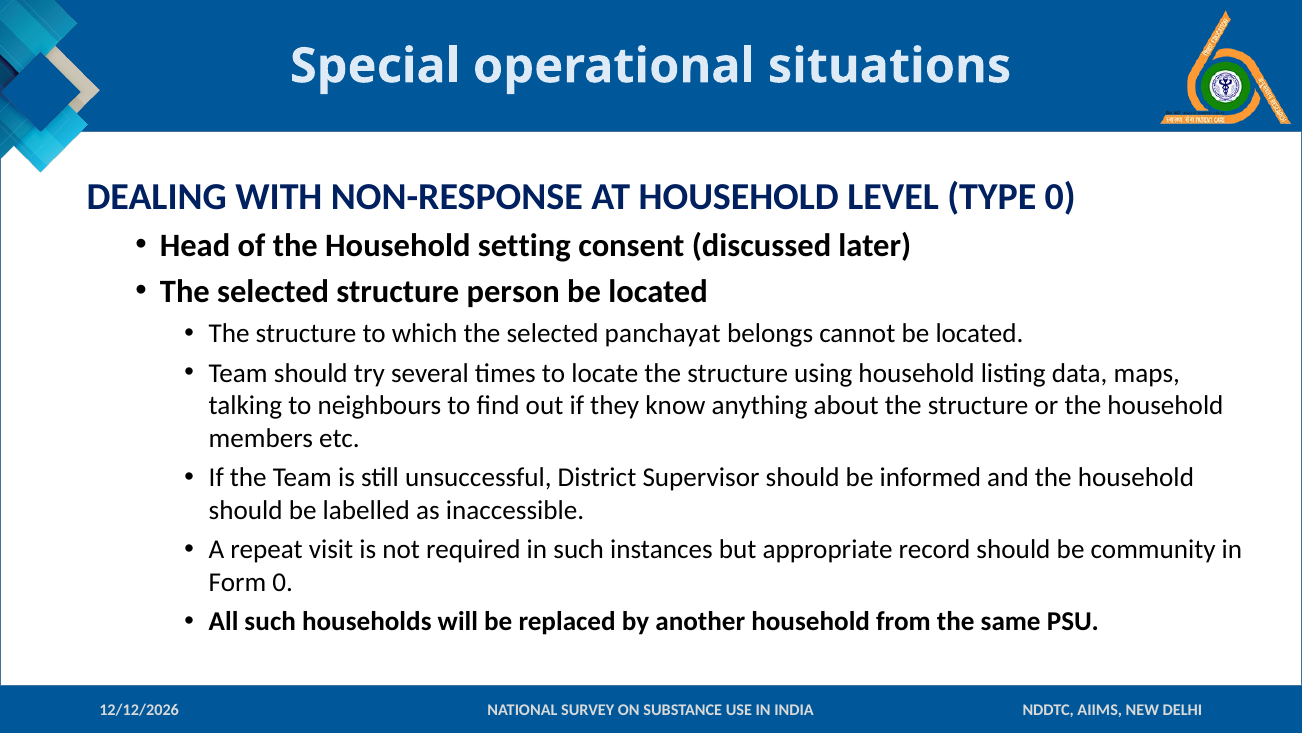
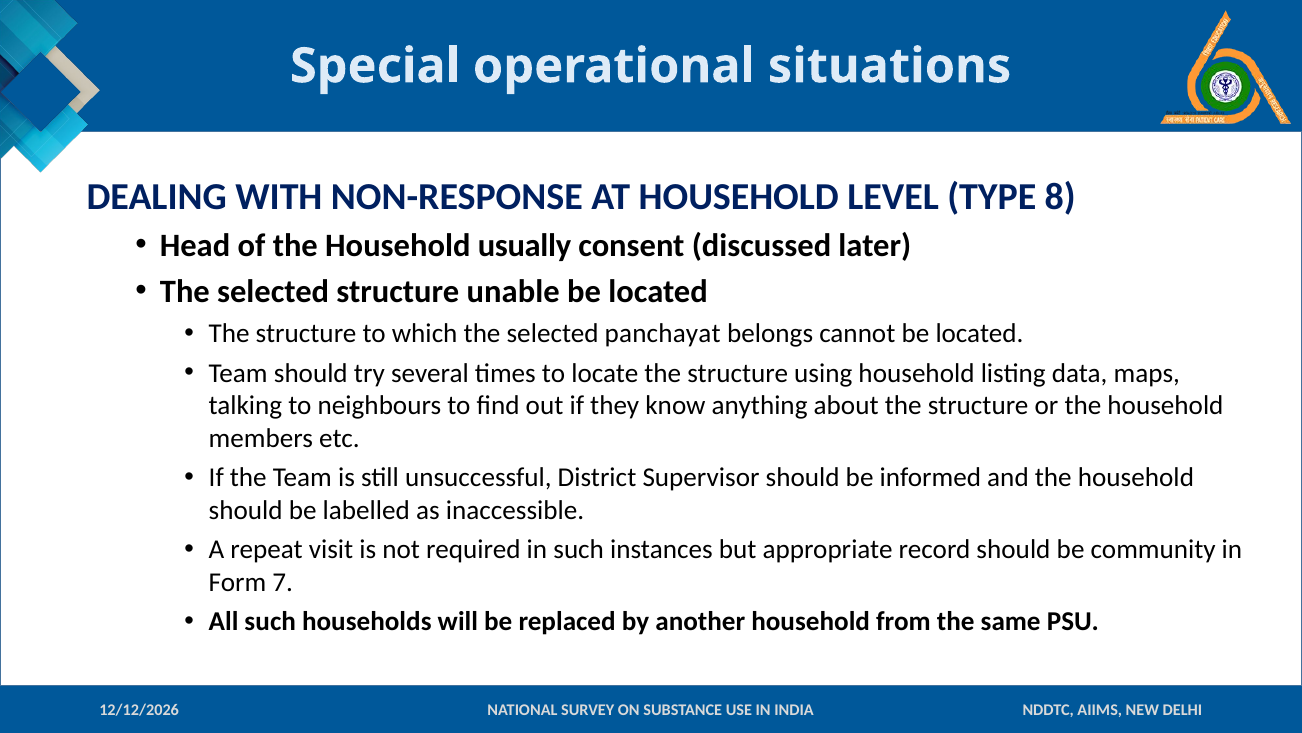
TYPE 0: 0 -> 8 (1060, 197)
setting: setting -> usually (524, 245)
person: person -> unable (513, 291)
Form 0: 0 -> 7 (283, 582)
